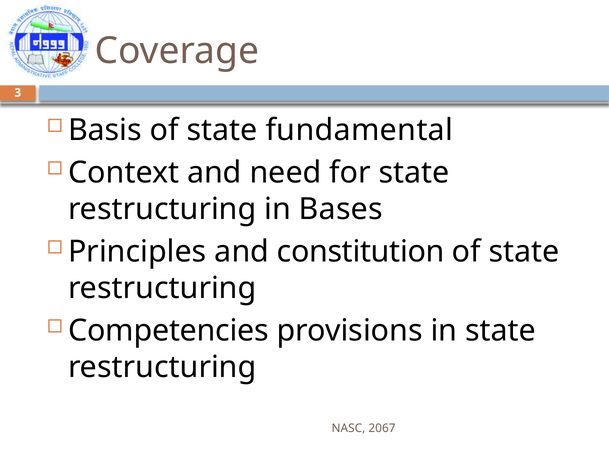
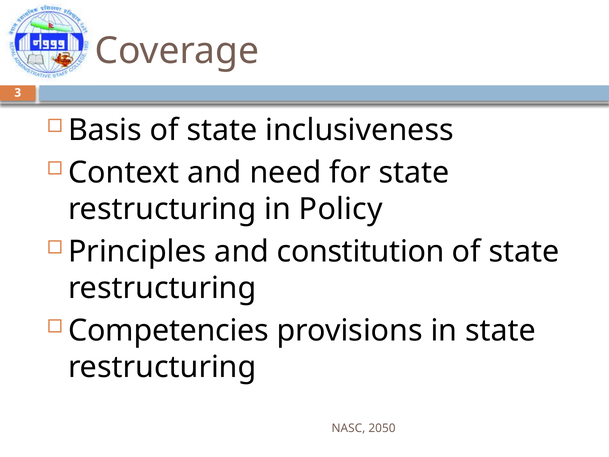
fundamental: fundamental -> inclusiveness (360, 130)
Bases: Bases -> Policy (341, 209)
2067: 2067 -> 2050 (382, 428)
